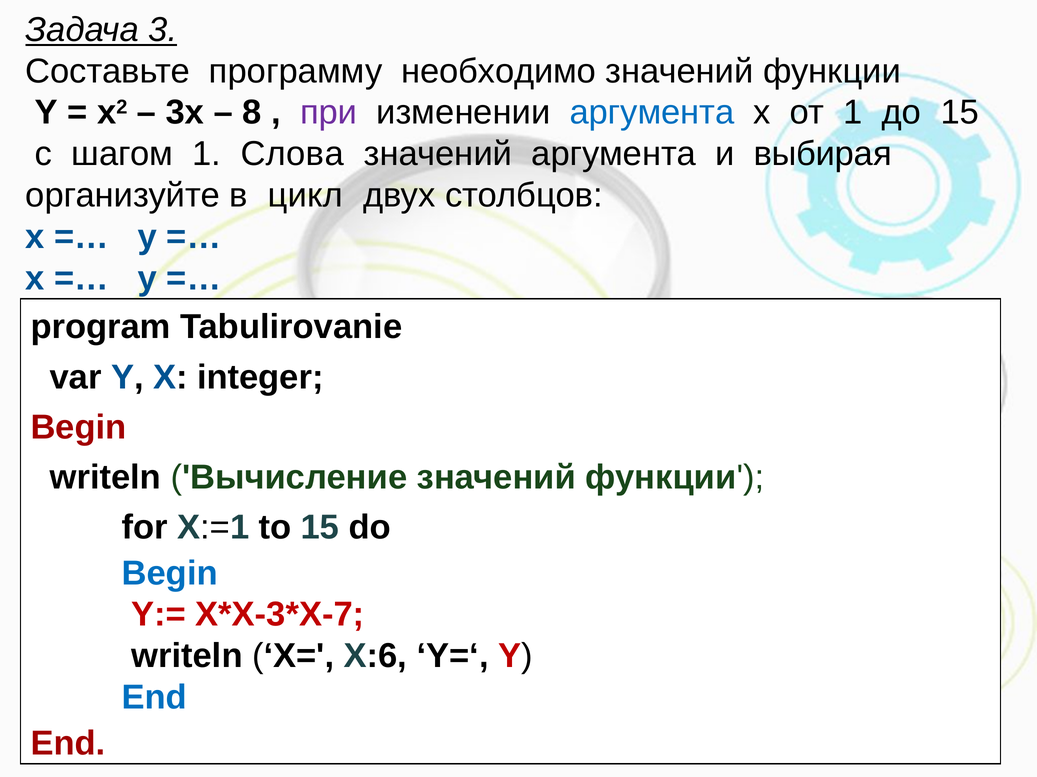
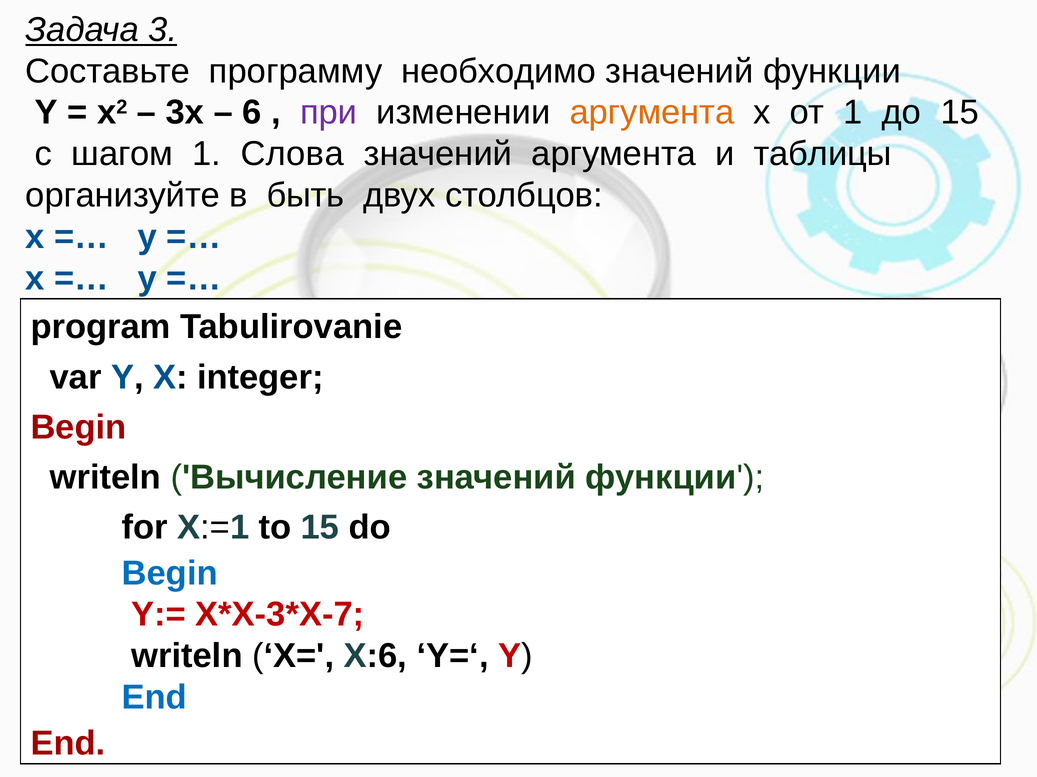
8: 8 -> 6 (252, 113)
аргумента colour: blue -> orange (652, 113)
выбирая: выбирая -> таблицы (823, 154)
цикл: цикл -> быть (306, 196)
